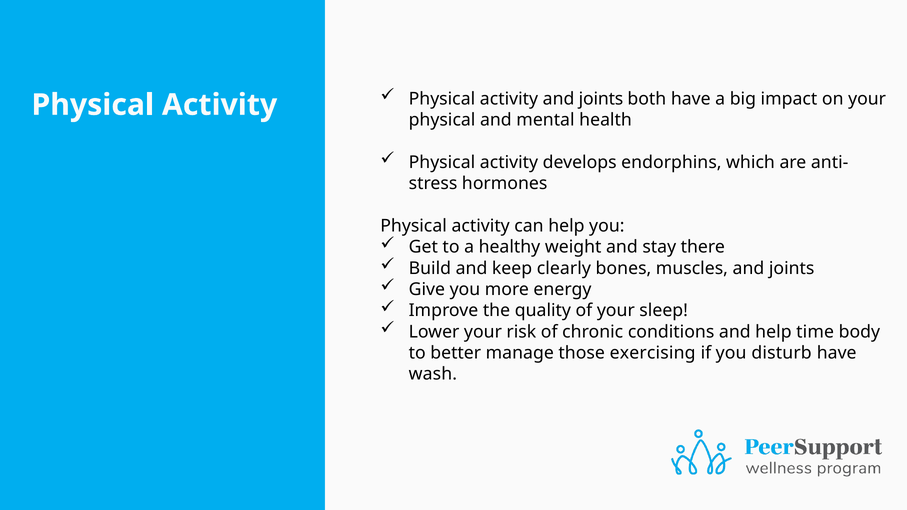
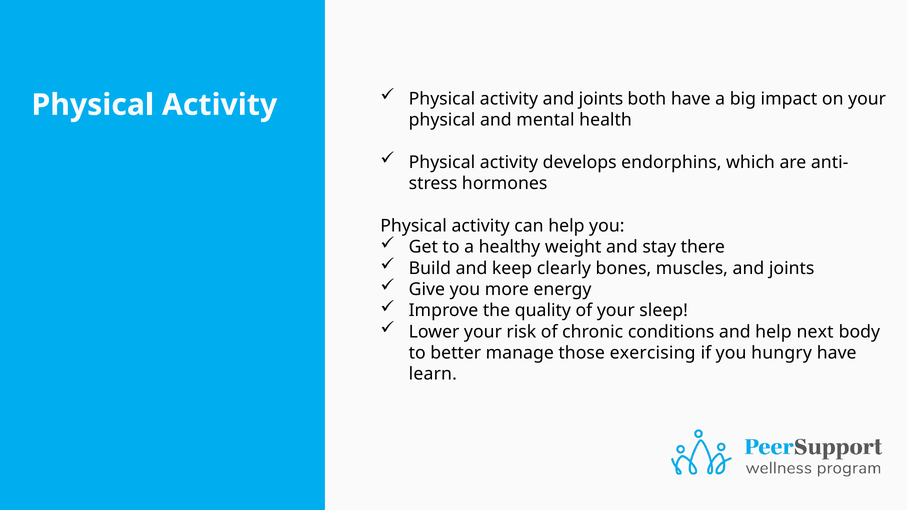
time: time -> next (815, 332)
disturb: disturb -> hungry (782, 353)
wash: wash -> learn (433, 374)
